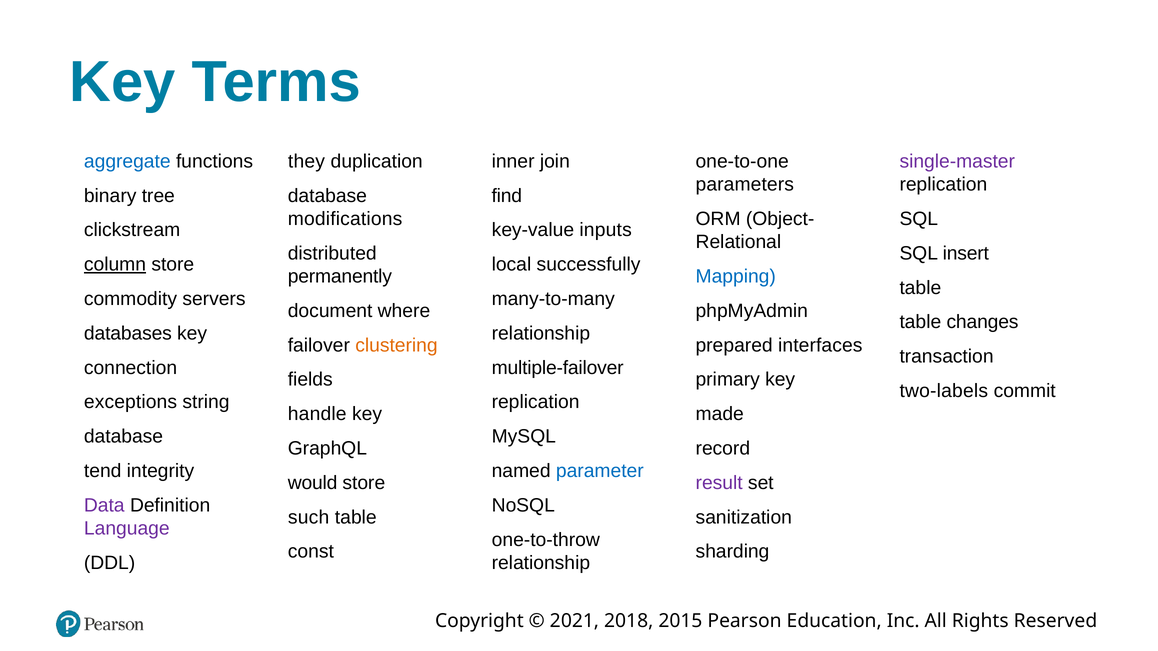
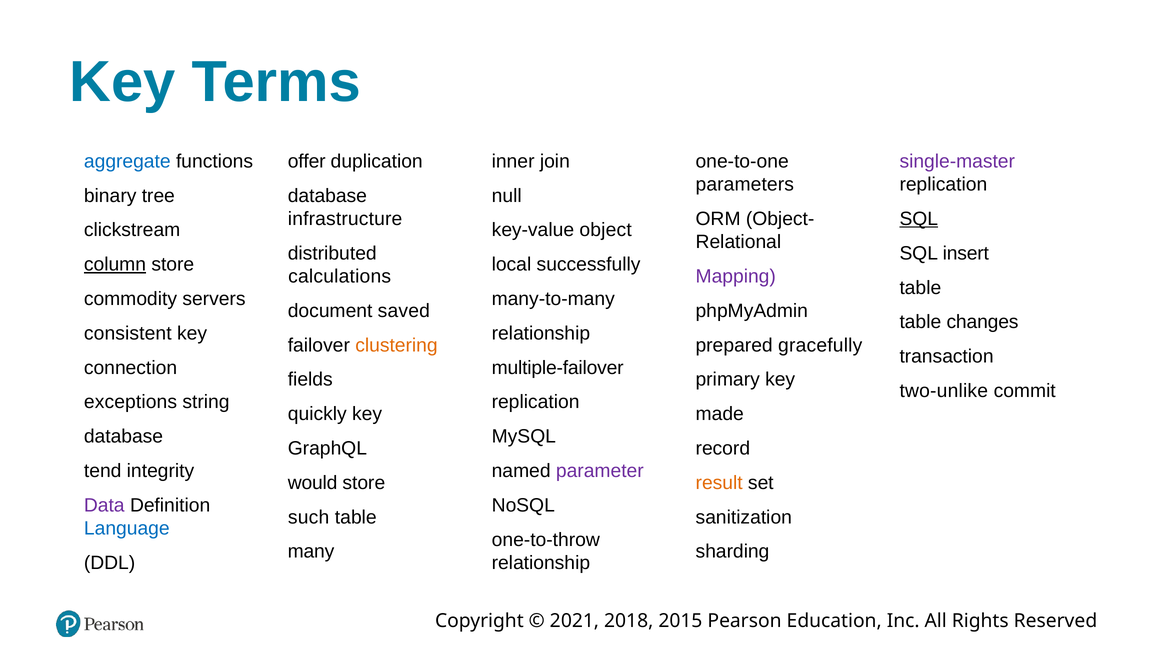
they: they -> offer (307, 161)
find: find -> null (507, 196)
modifications: modifications -> infrastructure (345, 219)
SQL underline: none -> present (919, 219)
inputs: inputs -> object (606, 230)
permanently: permanently -> calculations (340, 277)
Mapping colour: blue -> purple (736, 277)
where: where -> saved (404, 311)
databases: databases -> consistent (128, 334)
interfaces: interfaces -> gracefully (820, 345)
two-labels: two-labels -> two-unlike (944, 391)
handle: handle -> quickly (317, 414)
parameter colour: blue -> purple (600, 471)
result colour: purple -> orange (719, 483)
Language colour: purple -> blue (127, 529)
const: const -> many (311, 552)
